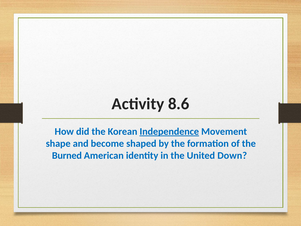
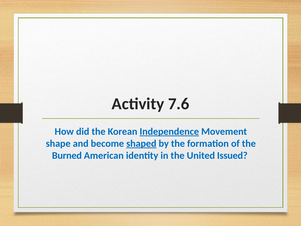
8.6: 8.6 -> 7.6 (179, 104)
shaped underline: none -> present (141, 143)
Down: Down -> Issued (232, 155)
